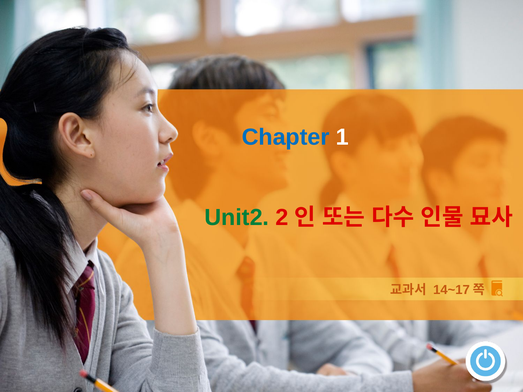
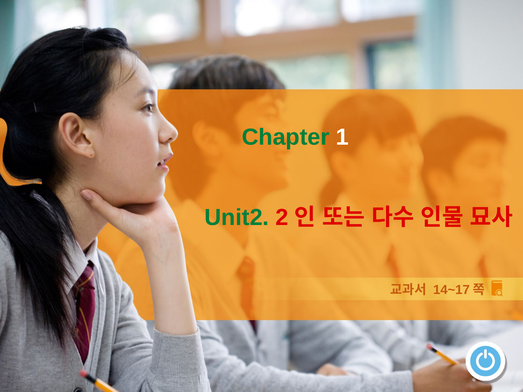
Chapter colour: blue -> green (286, 137)
